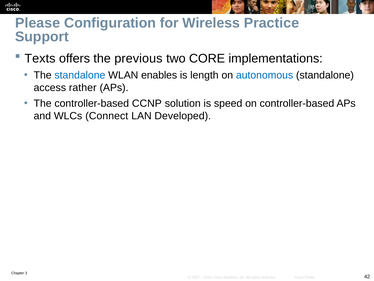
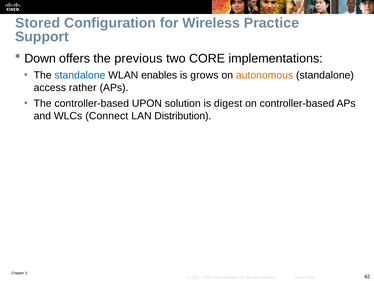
Please: Please -> Stored (38, 23)
Texts: Texts -> Down (40, 58)
length: length -> grows (204, 75)
autonomous colour: blue -> orange (265, 75)
CCNP: CCNP -> UPON (147, 103)
speed: speed -> digest (228, 103)
Developed: Developed -> Distribution (183, 116)
